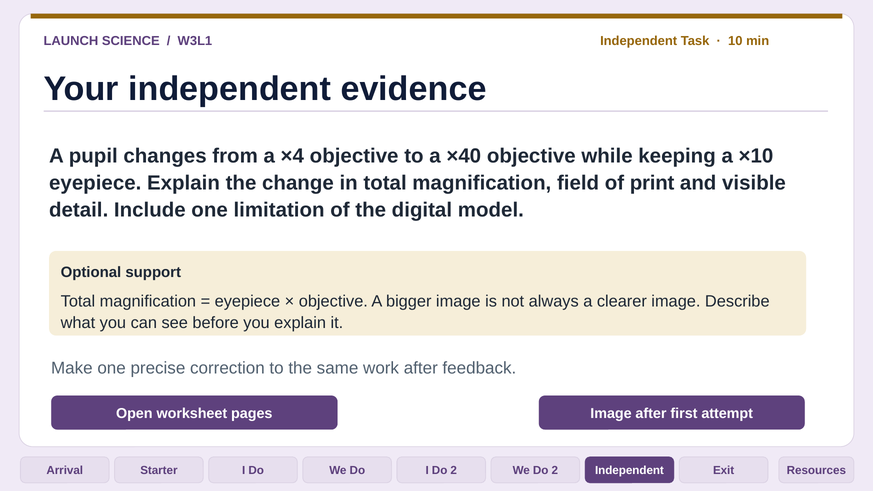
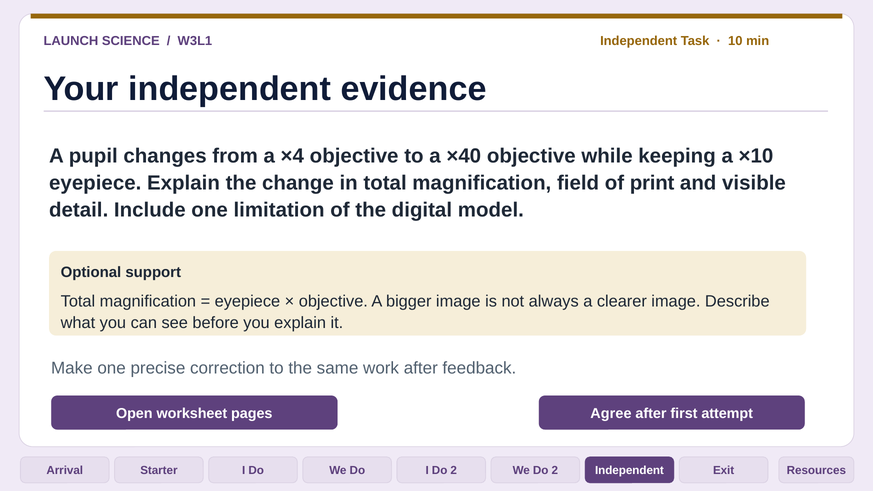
pages Image: Image -> Agree (611, 414)
